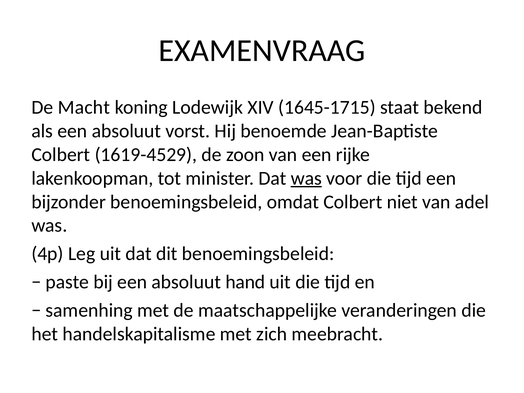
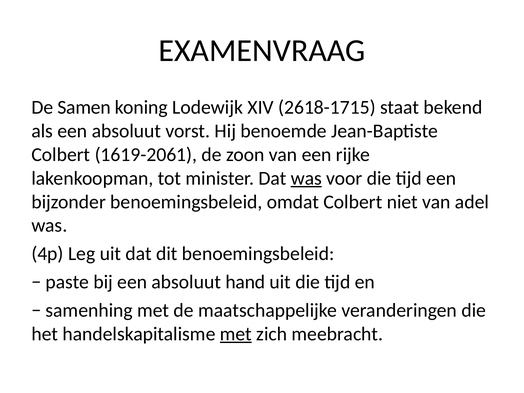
Macht: Macht -> Samen (84, 107)
1645-1715: 1645-1715 -> 2618-1715 (327, 107)
1619-4529: 1619-4529 -> 1619-2061 (146, 155)
met underline: none -> present (236, 334)
